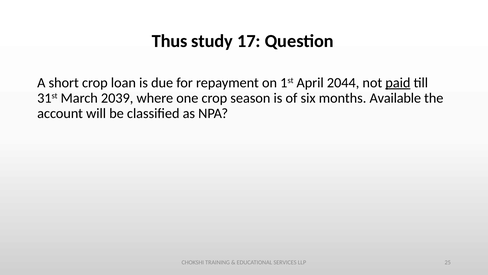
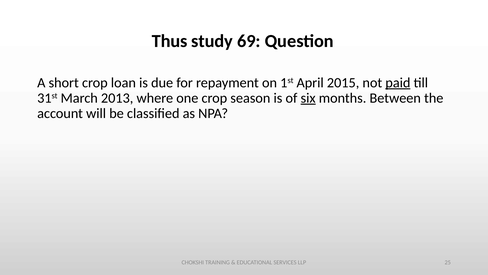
17: 17 -> 69 (249, 41)
2044: 2044 -> 2015 (343, 83)
2039: 2039 -> 2013 (117, 98)
six underline: none -> present (308, 98)
Available: Available -> Between (395, 98)
